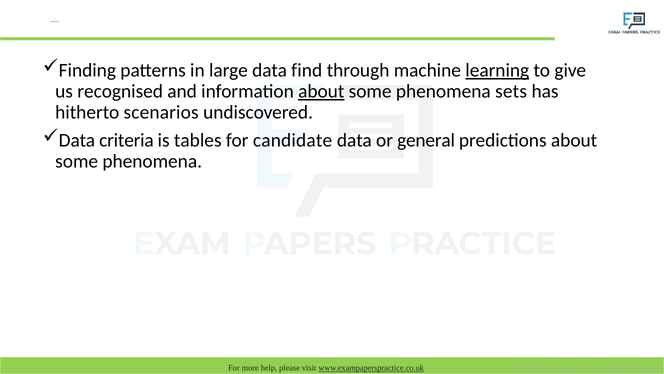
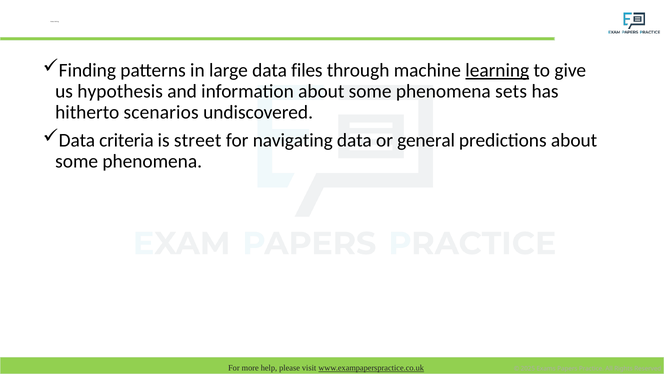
find: find -> files (307, 70)
recognised: recognised -> hypothesis (120, 91)
about underline: present -> none (321, 91)
tables: tables -> street (198, 140)
candidate: candidate -> navigating (293, 140)
